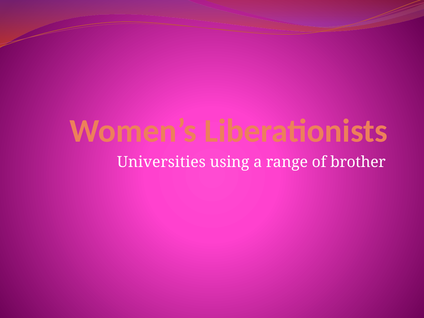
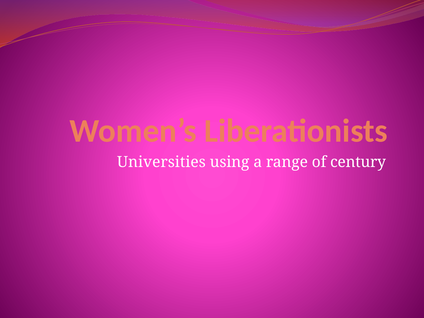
brother: brother -> century (358, 162)
